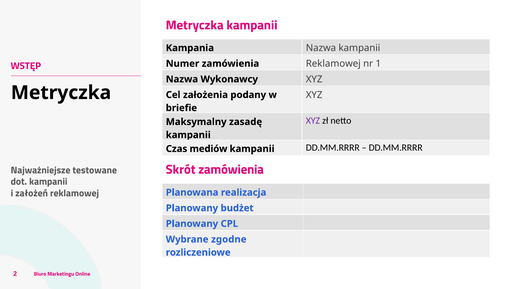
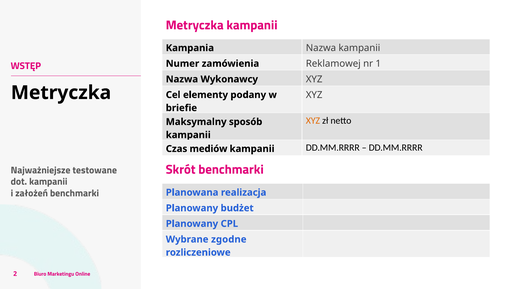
założenia: założenia -> elementy (206, 95)
XYZ colour: purple -> orange (313, 121)
zasadę: zasadę -> sposób (246, 122)
Skrót zamówienia: zamówienia -> benchmarki (231, 169)
założeń reklamowej: reklamowej -> benchmarki (75, 193)
